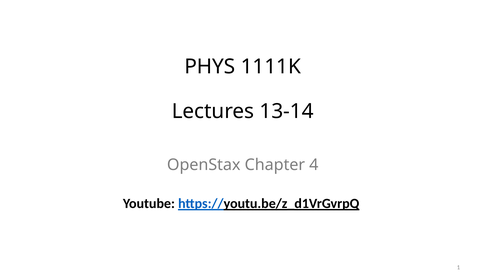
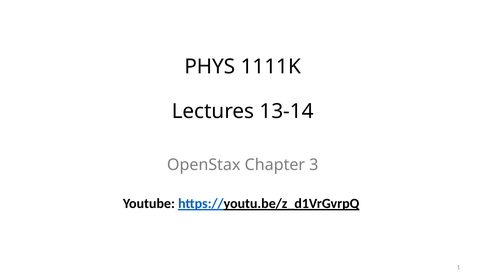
4: 4 -> 3 (314, 165)
